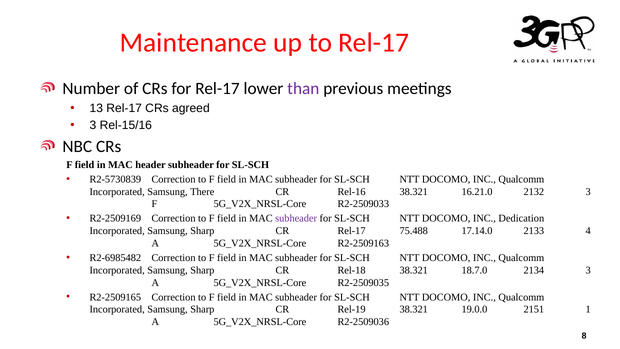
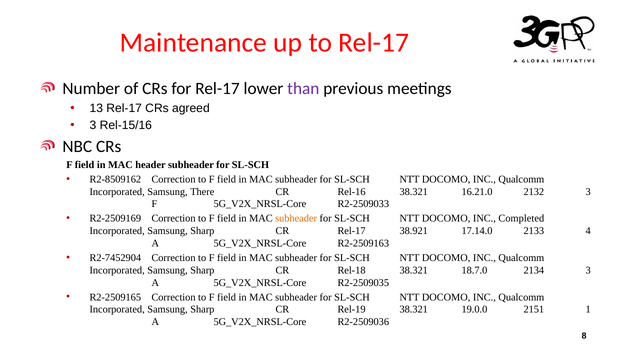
R2-5730839: R2-5730839 -> R2-8509162 (115, 179)
subheader colour: purple -> orange (296, 218)
Dedication: Dedication -> Completed (521, 218)
75.488: 75.488 -> 38.921 (414, 231)
R2-6985482: R2-6985482 -> R2-7452904 (115, 258)
